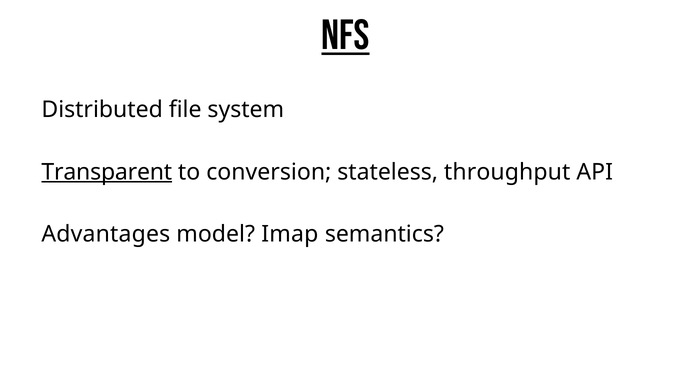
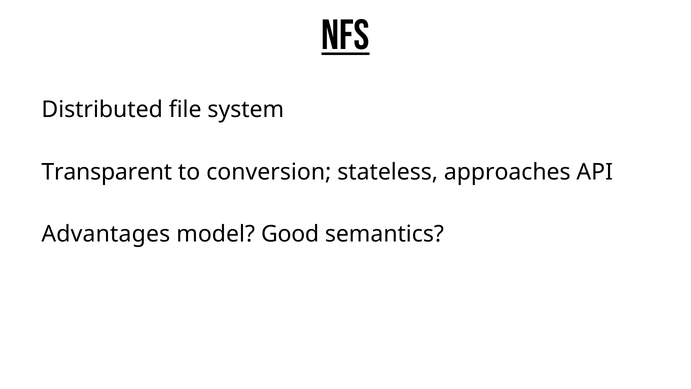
Transparent underline: present -> none (107, 172)
throughput: throughput -> approaches (507, 172)
Imap: Imap -> Good (290, 234)
